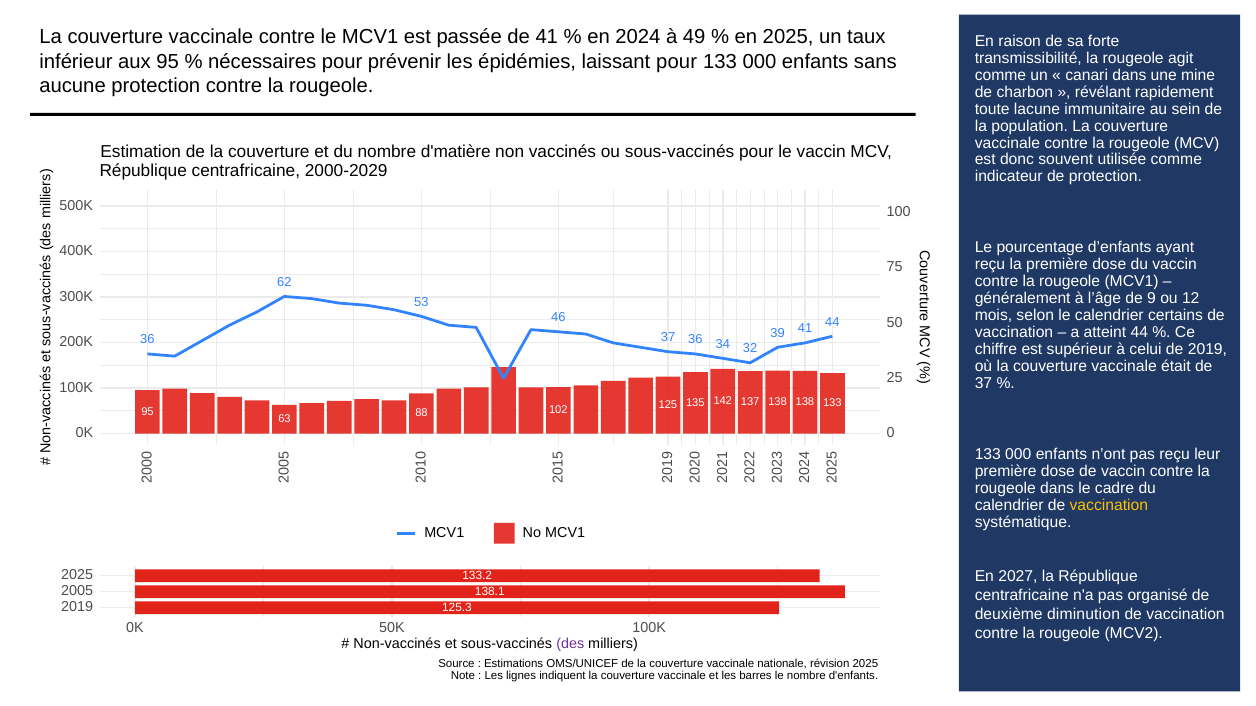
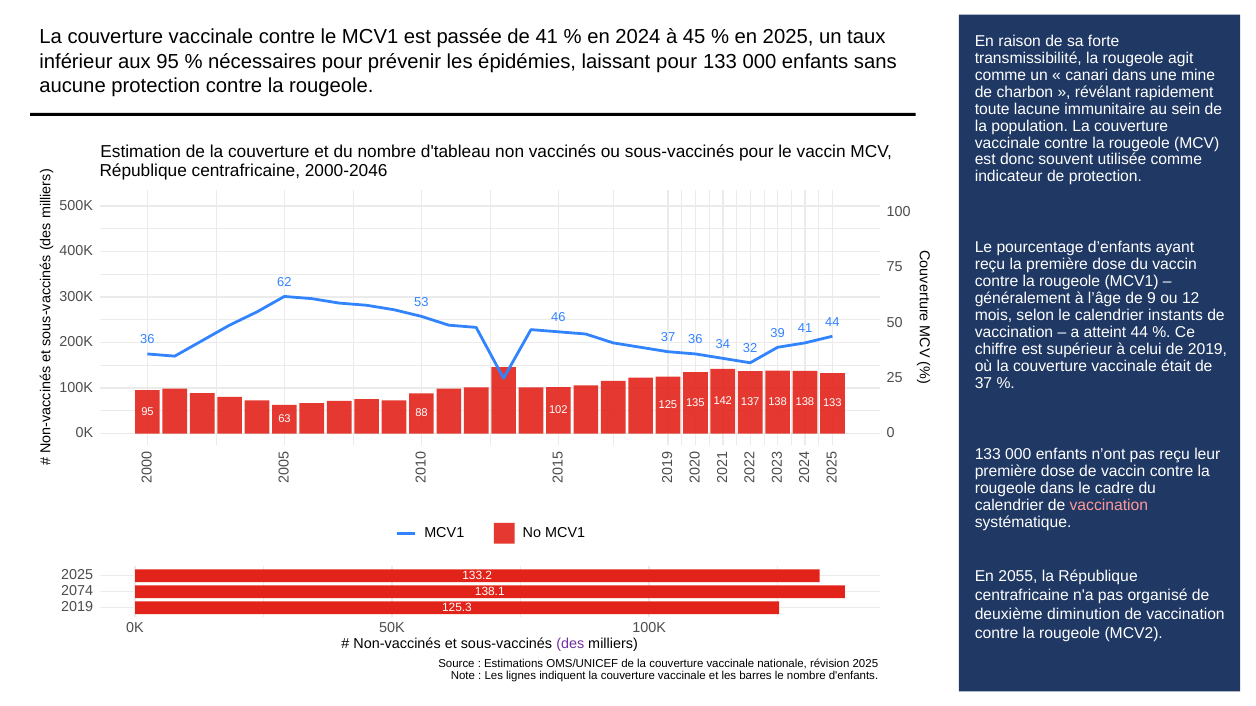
49: 49 -> 45 (694, 37)
d'matière: d'matière -> d'tableau (456, 152)
2000-2029: 2000-2029 -> 2000-2046 (346, 171)
certains: certains -> instants (1175, 316)
vaccination colour: yellow -> pink (1109, 505)
2027: 2027 -> 2055 (1018, 577)
2005: 2005 -> 2074 (77, 592)
